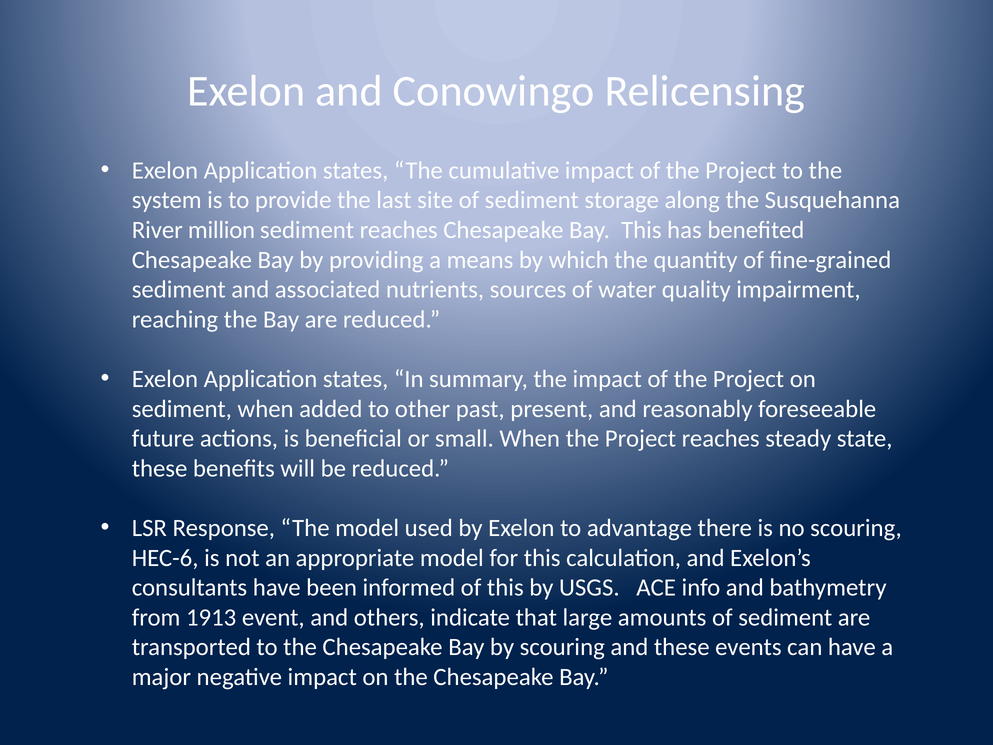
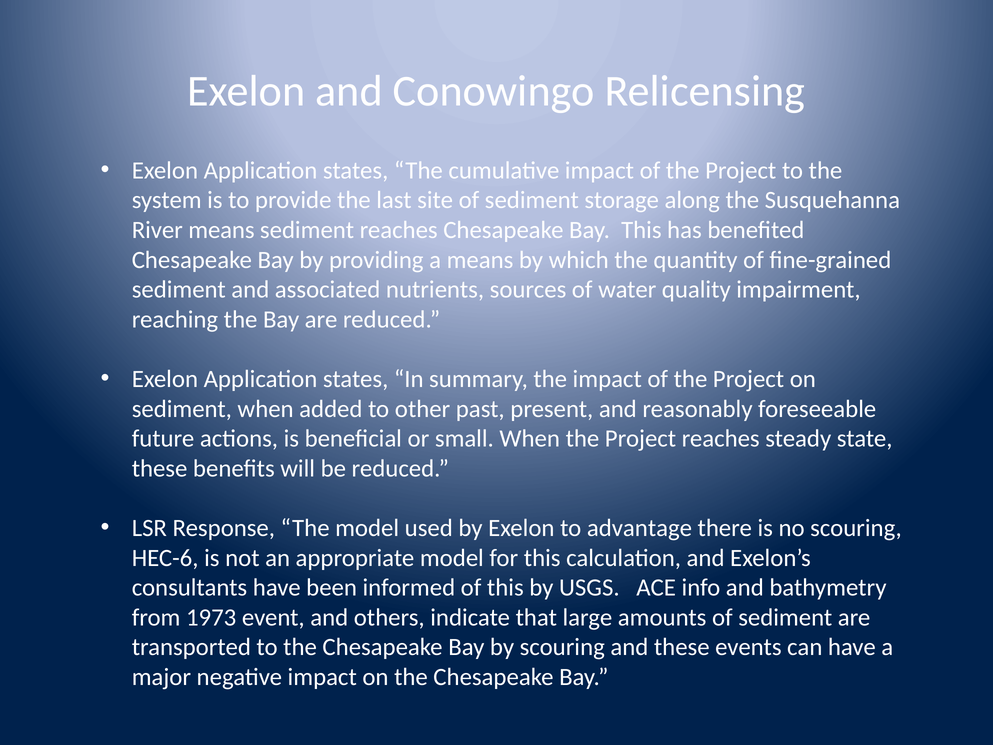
River million: million -> means (221, 230)
1913: 1913 -> 1973 (211, 617)
